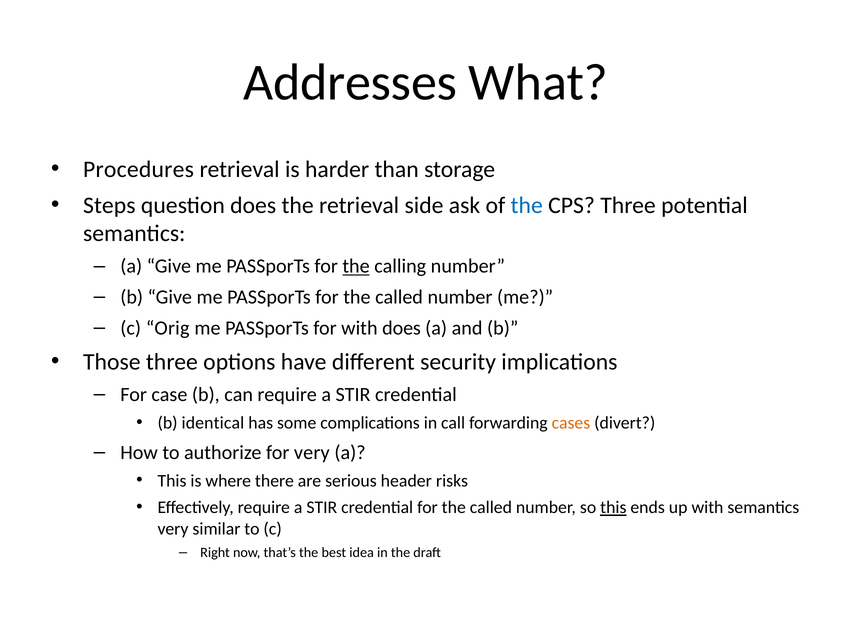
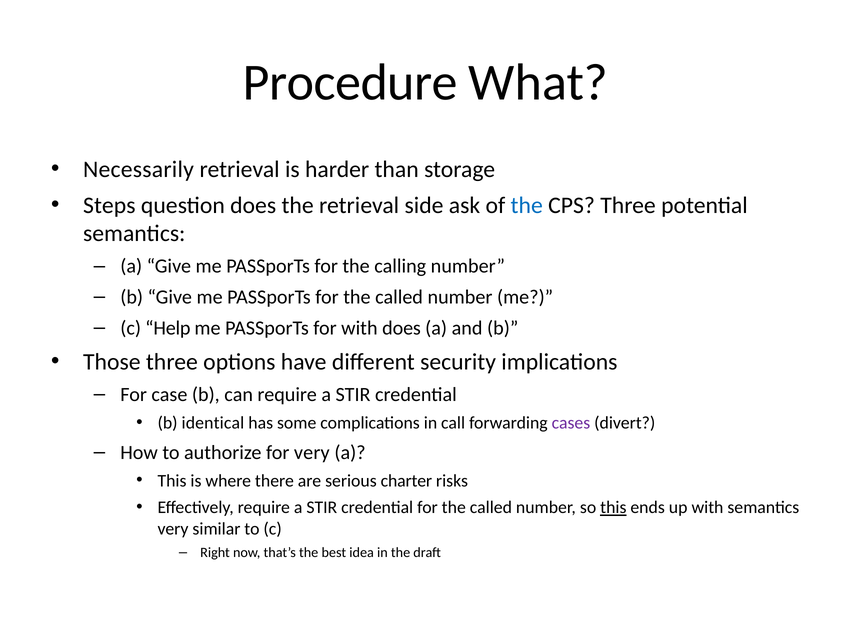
Addresses: Addresses -> Procedure (350, 82)
Procedures: Procedures -> Necessarily (138, 169)
the underline: present -> none (356, 266)
Orig: Orig -> Help (168, 328)
cases colour: orange -> purple (571, 423)
header: header -> charter (406, 481)
